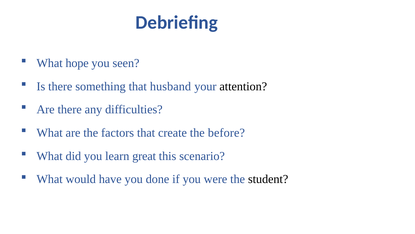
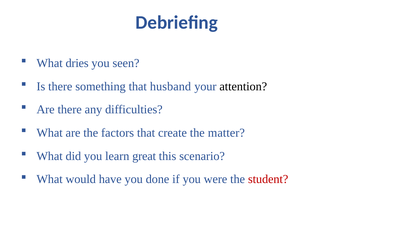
hope: hope -> dries (77, 63)
before: before -> matter (226, 133)
student colour: black -> red (268, 179)
